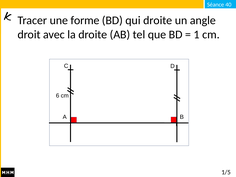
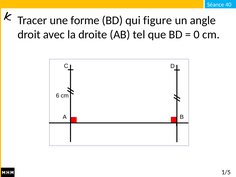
qui droite: droite -> figure (158, 20)
1: 1 -> 0 (197, 34)
